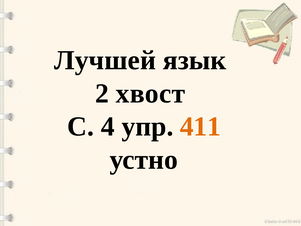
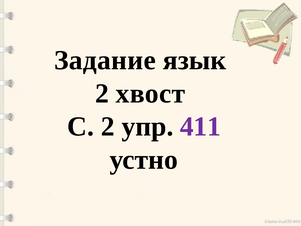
Лучшей: Лучшей -> Задание (105, 60)
С 4: 4 -> 2 (108, 126)
411 colour: orange -> purple (200, 126)
